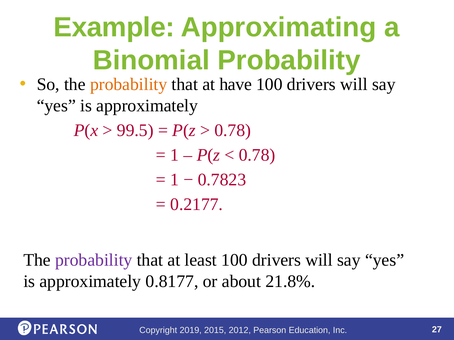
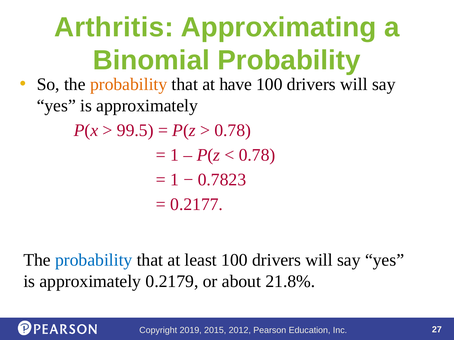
Example: Example -> Arthritis (114, 27)
probability colour: purple -> blue (94, 260)
0.8177: 0.8177 -> 0.2179 (172, 282)
